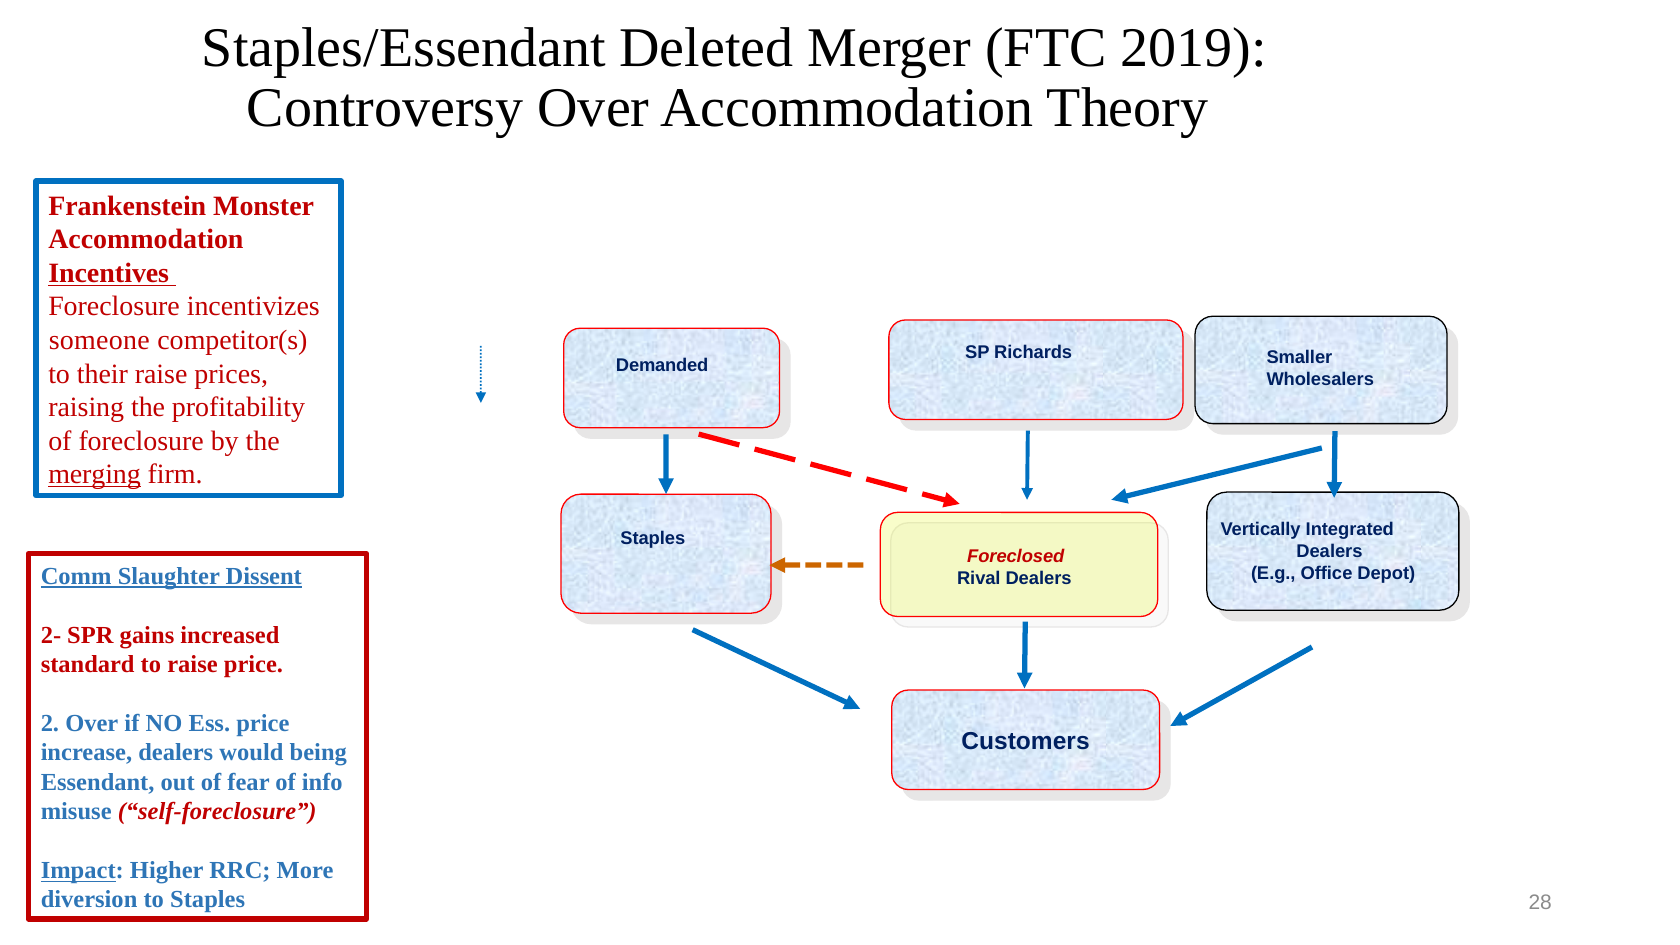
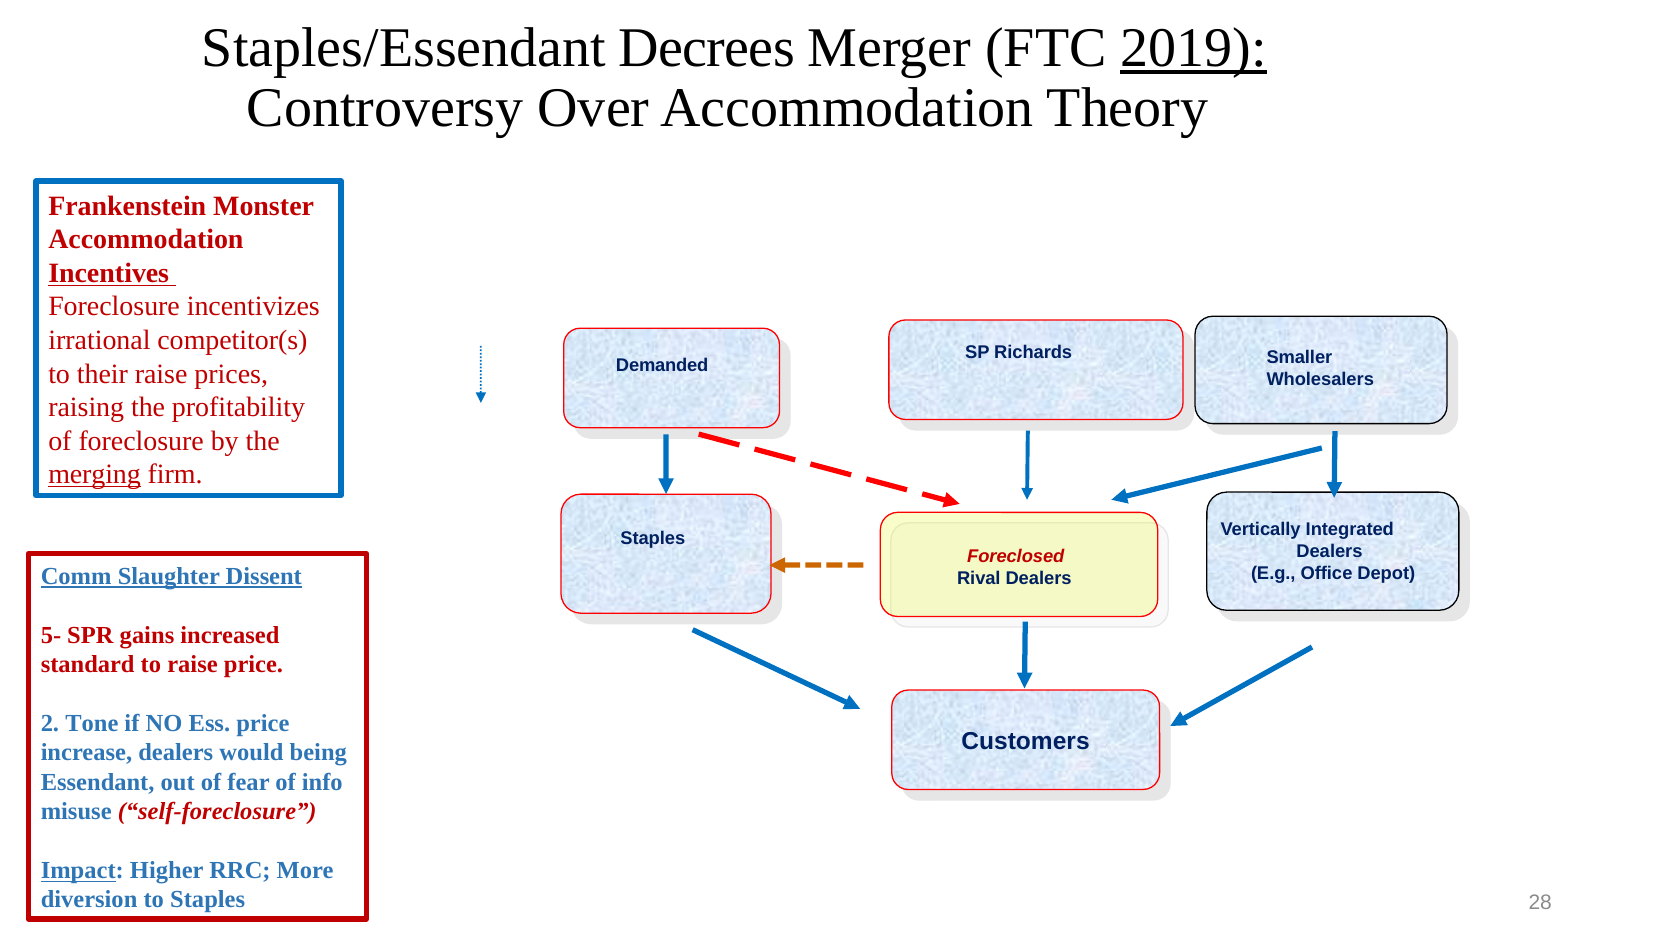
Deleted: Deleted -> Decrees (707, 48)
2019 underline: none -> present (1194, 48)
someone: someone -> irrational (99, 340)
2-: 2- -> 5- (51, 635)
2 Over: Over -> Tone (92, 723)
